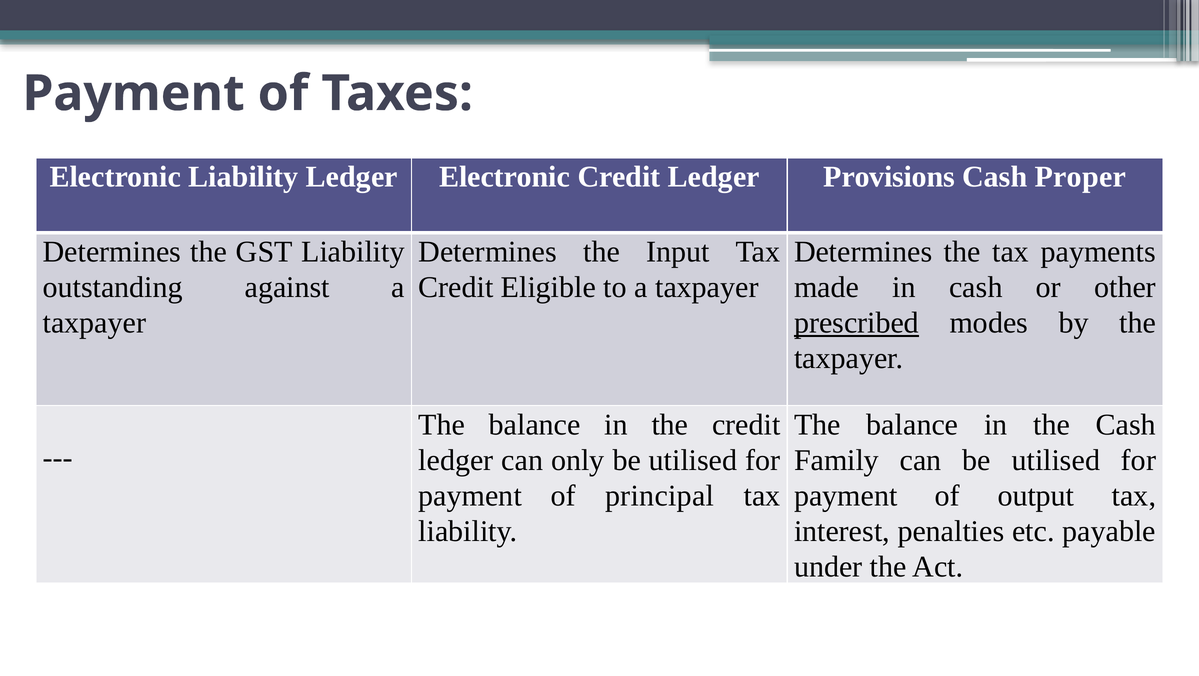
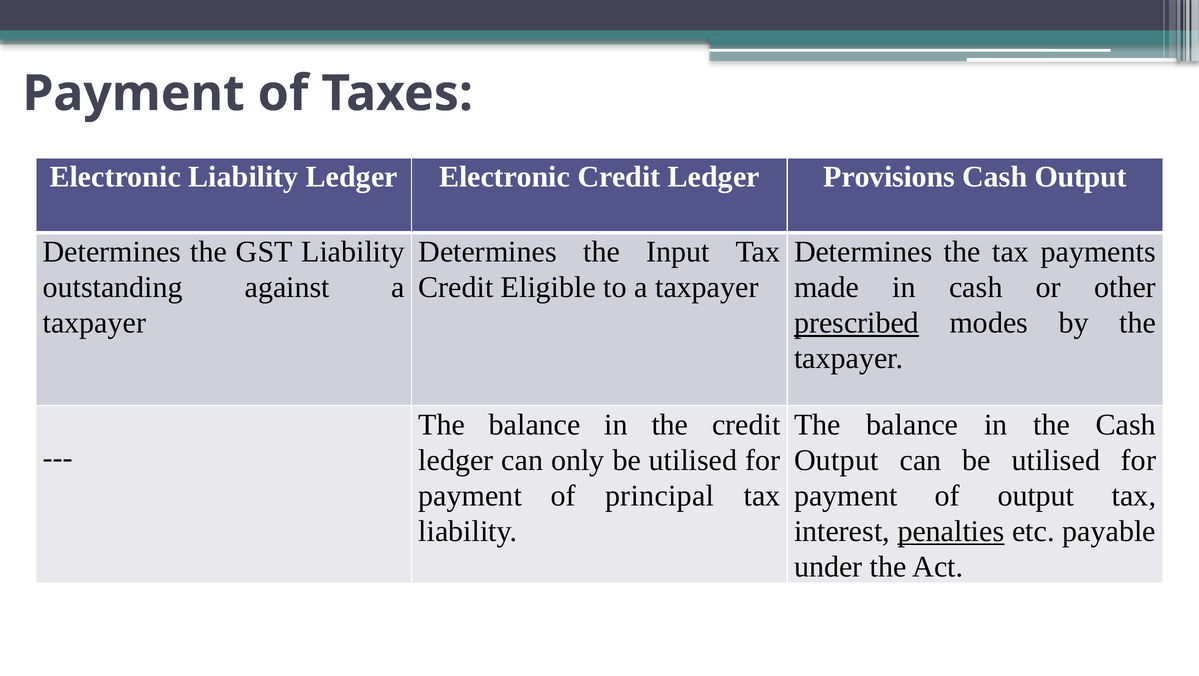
Proper: Proper -> Output (1081, 177)
Family: Family -> Output (836, 460)
penalties underline: none -> present (951, 531)
